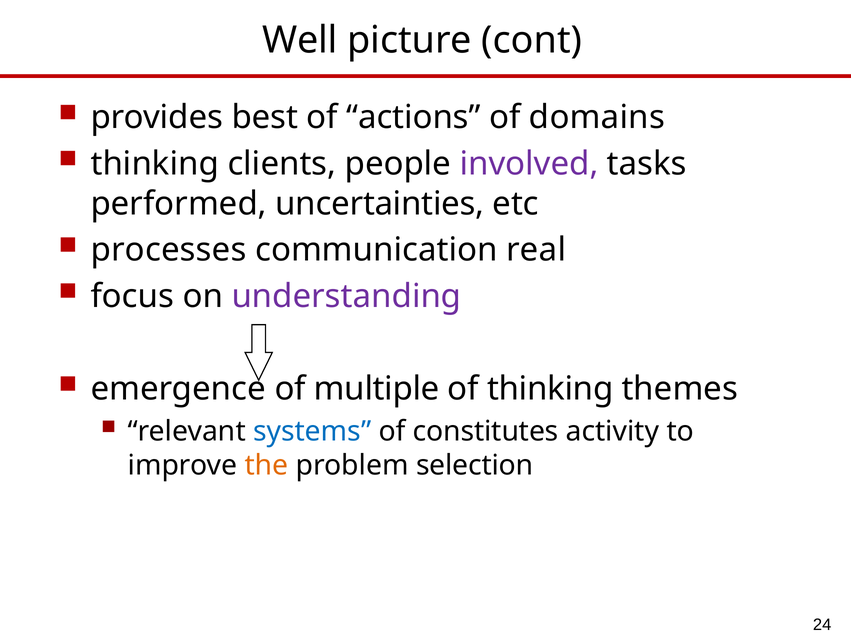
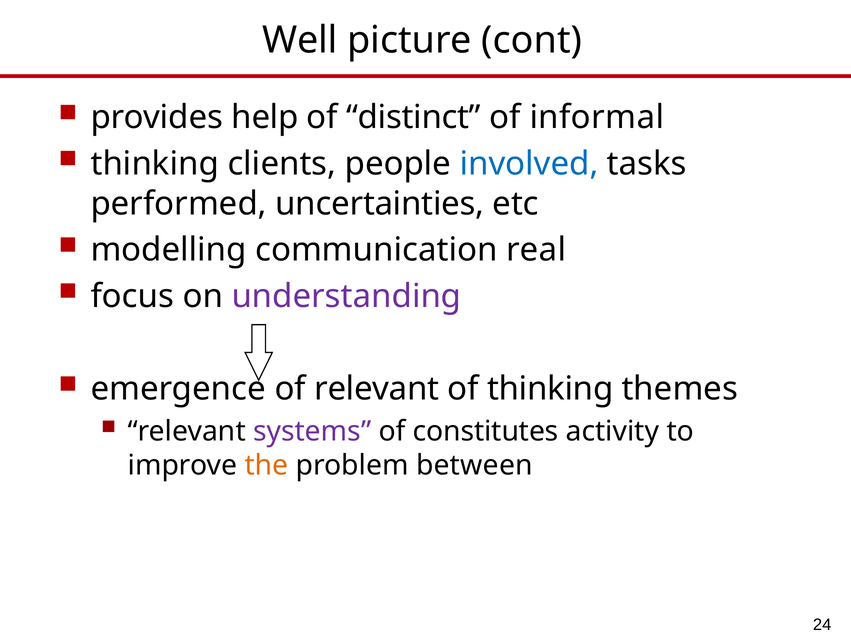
best: best -> help (265, 118)
actions: actions -> distinct (414, 118)
domains: domains -> informal (597, 118)
involved colour: purple -> blue (529, 164)
processes: processes -> modelling (169, 250)
of multiple: multiple -> relevant (377, 389)
systems colour: blue -> purple (312, 431)
selection: selection -> between (474, 465)
